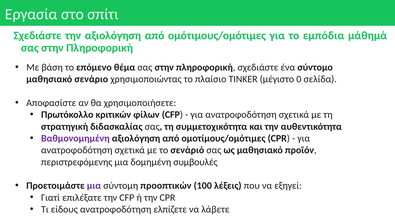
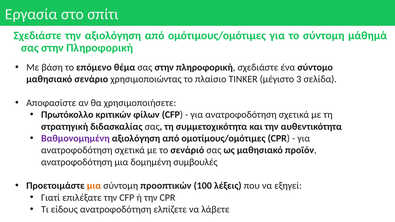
το εμπόδια: εμπόδια -> σύντομη (324, 36)
0: 0 -> 3 (299, 79)
περιστρεφόμενης: περιστρεφόμενης -> ανατροφοδότηση (77, 162)
μια colour: purple -> orange (94, 186)
